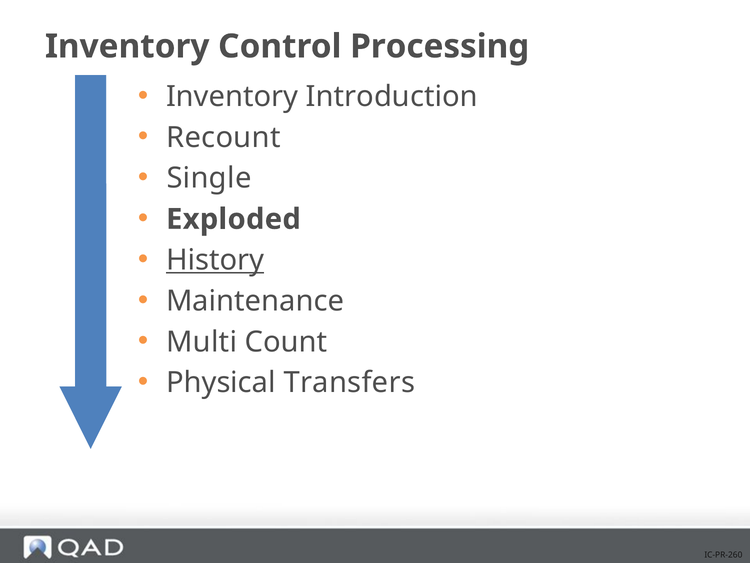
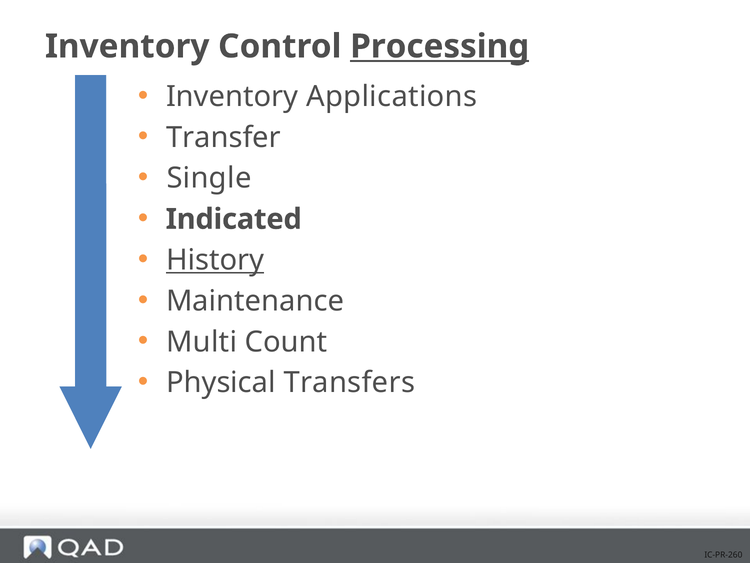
Processing underline: none -> present (440, 46)
Introduction: Introduction -> Applications (392, 96)
Recount: Recount -> Transfer (224, 137)
Exploded: Exploded -> Indicated (234, 219)
